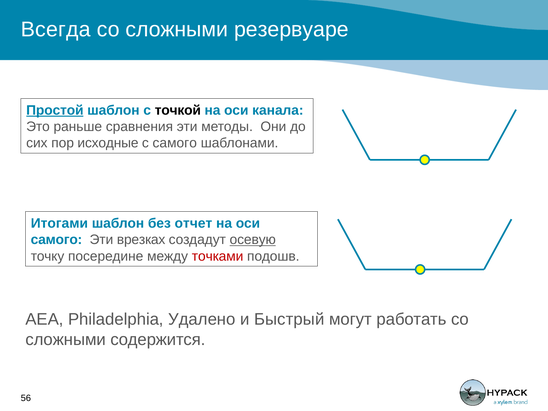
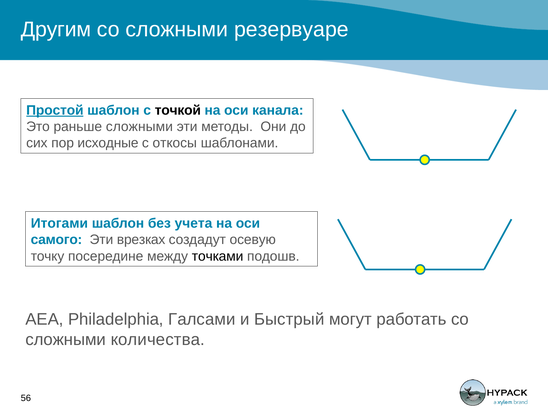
Всегда: Всегда -> Другим (56, 29)
раньше сравнения: сравнения -> сложными (139, 127)
с самого: самого -> откосы (175, 143)
отчет: отчет -> учета (193, 223)
осевую underline: present -> none (253, 240)
точками colour: red -> black (218, 256)
Удалено: Удалено -> Галсами (202, 319)
содержится: содержится -> количества (158, 339)
